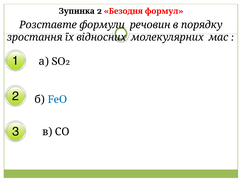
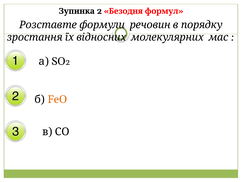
FeO colour: blue -> orange (57, 99)
